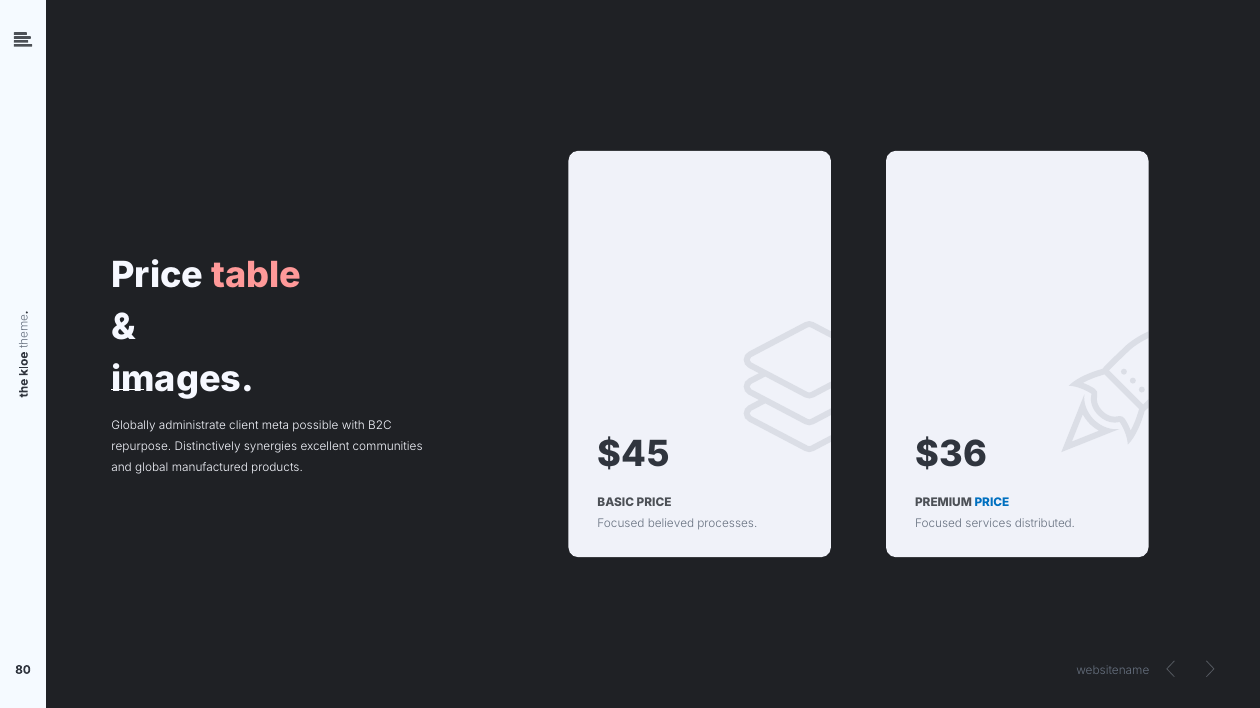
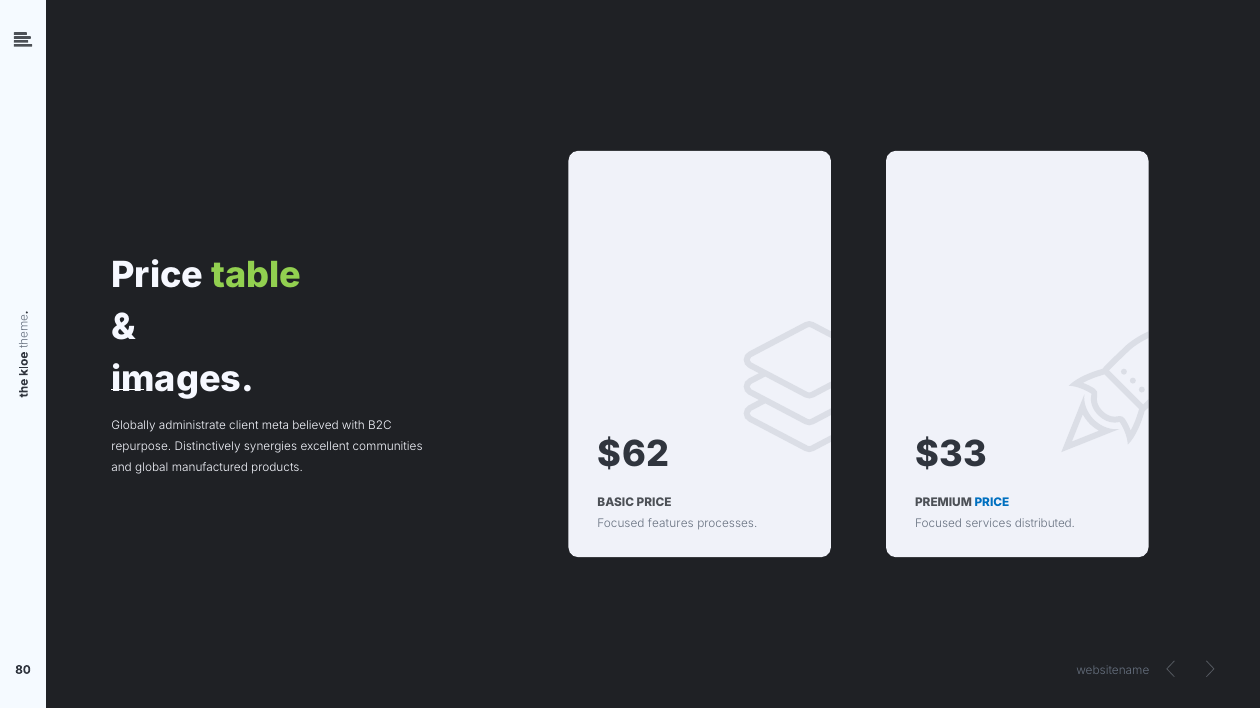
table colour: pink -> light green (256, 276)
possible: possible -> believed (316, 426)
$45: $45 -> $62 (634, 455)
$36: $36 -> $33 (951, 455)
believed: believed -> features (671, 524)
